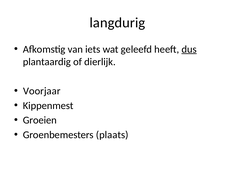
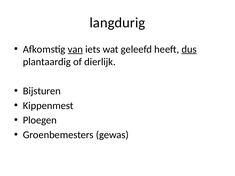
van underline: none -> present (75, 49)
Voorjaar: Voorjaar -> Bijsturen (42, 91)
Groeien: Groeien -> Ploegen (40, 120)
plaats: plaats -> gewas (112, 135)
